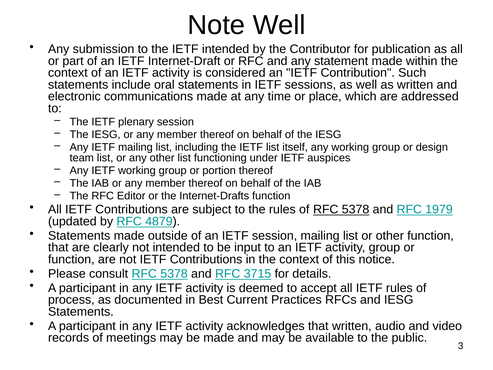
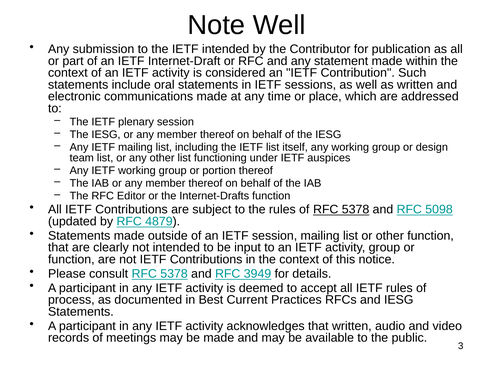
1979: 1979 -> 5098 (439, 209)
3715: 3715 -> 3949 (257, 274)
